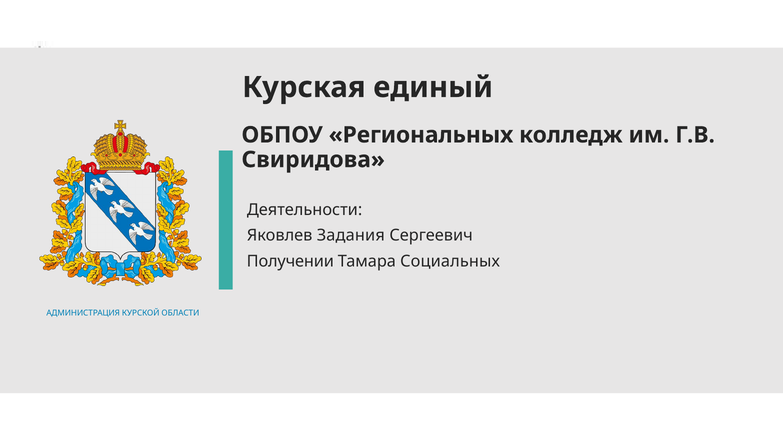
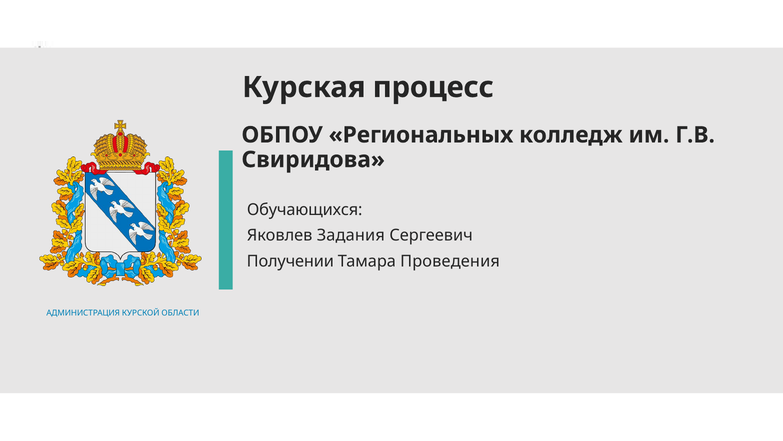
единый: единый -> процесс (433, 87)
Деятельности: Деятельности -> Обучающихся (305, 209)
Социальных: Социальных -> Проведения (450, 261)
